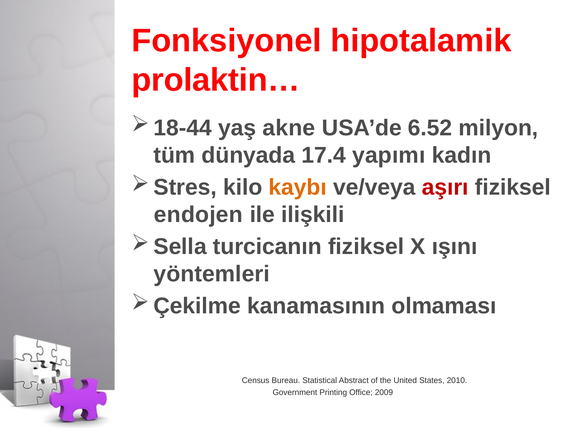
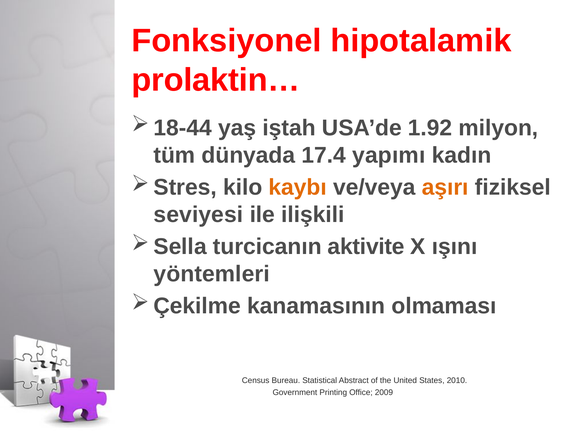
akne: akne -> iştah (289, 128)
6.52: 6.52 -> 1.92 (430, 128)
aşırı colour: red -> orange (445, 187)
endojen: endojen -> seviyesi (198, 215)
turcicanın fiziksel: fiziksel -> aktivite (366, 247)
